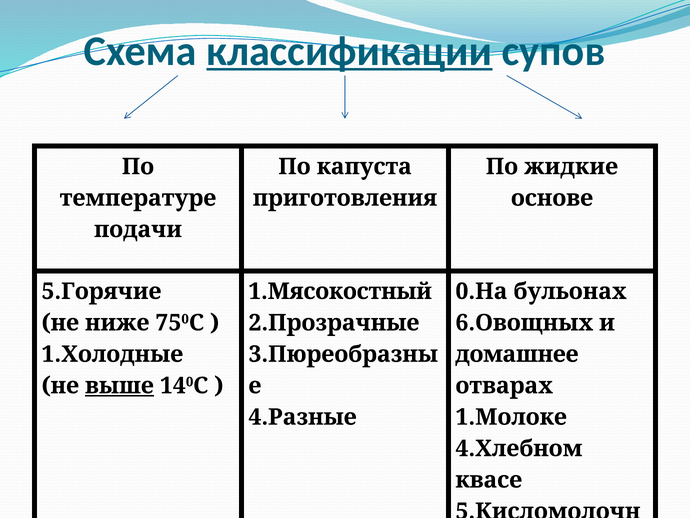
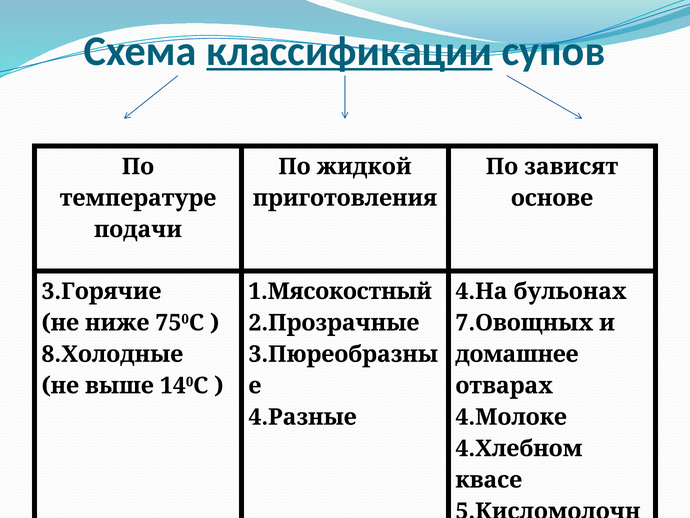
капуста: капуста -> жидкой (364, 166)
жидкие: жидкие -> зависят (571, 166)
5.Горячие: 5.Горячие -> 3.Горячие (101, 291)
0.На: 0.На -> 4.На (481, 291)
6.Овощных: 6.Овощных -> 7.Овощных (524, 322)
1.Холодные: 1.Холодные -> 8.Холодные (112, 354)
выше underline: present -> none (119, 385)
1.Молоке: 1.Молоке -> 4.Молоке (511, 417)
